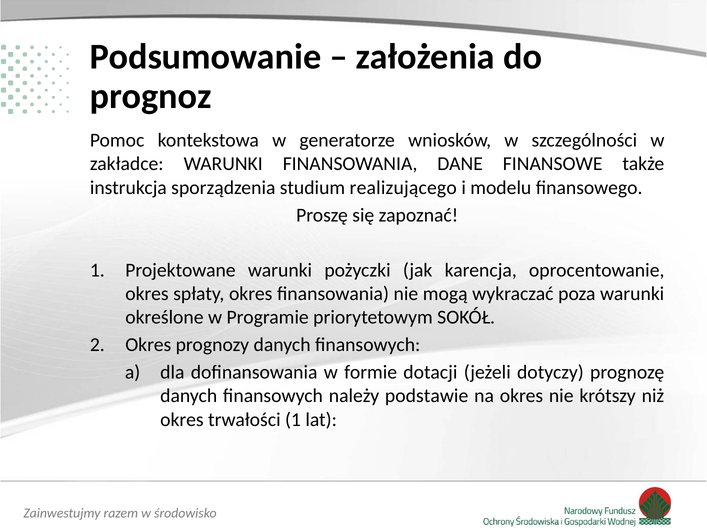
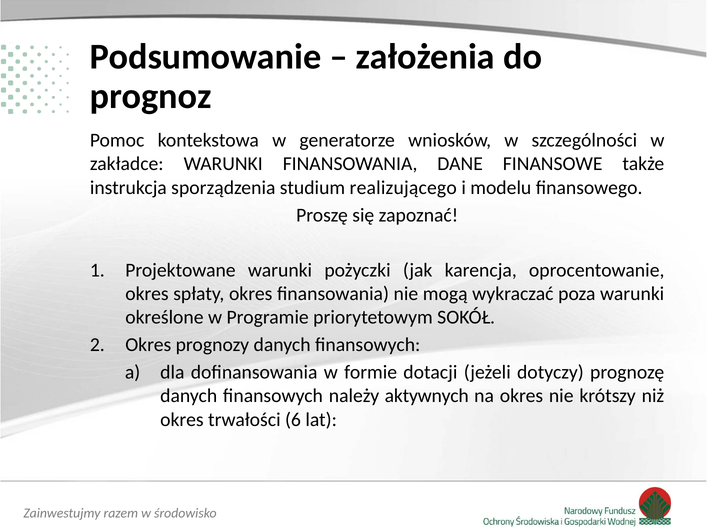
podstawie: podstawie -> aktywnych (427, 396)
trwałości 1: 1 -> 6 (293, 420)
